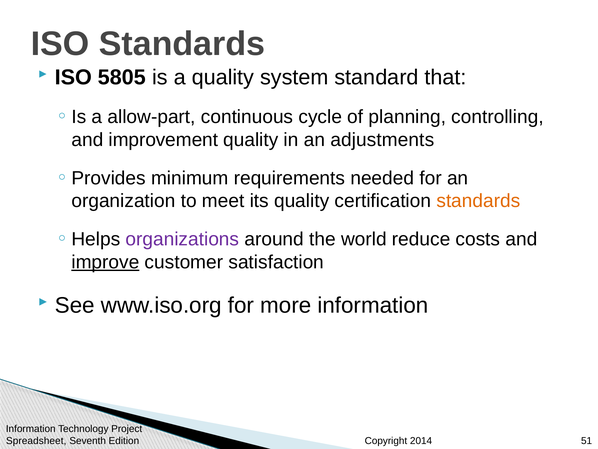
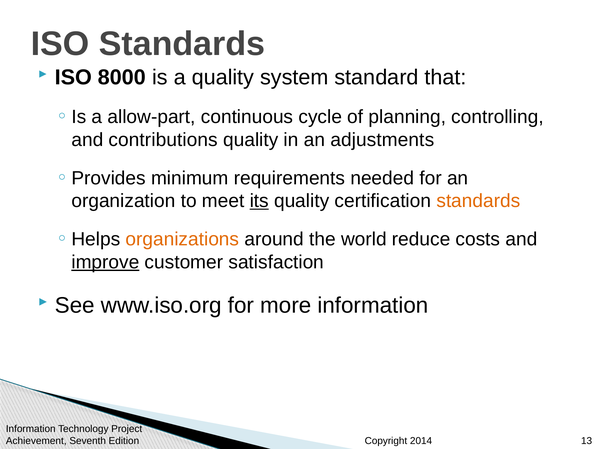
5805: 5805 -> 8000 (122, 77)
improvement: improvement -> contributions (163, 140)
its underline: none -> present (259, 201)
organizations colour: purple -> orange (182, 239)
Spreadsheet: Spreadsheet -> Achievement (36, 440)
51: 51 -> 13 (587, 440)
